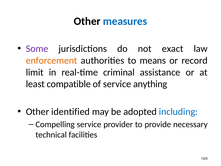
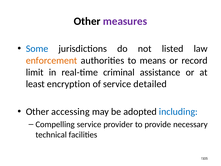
measures colour: blue -> purple (125, 21)
Some colour: purple -> blue (37, 49)
exact: exact -> listed (173, 49)
compatible: compatible -> encryption (69, 84)
anything: anything -> detailed (150, 84)
identified: identified -> accessing (71, 111)
